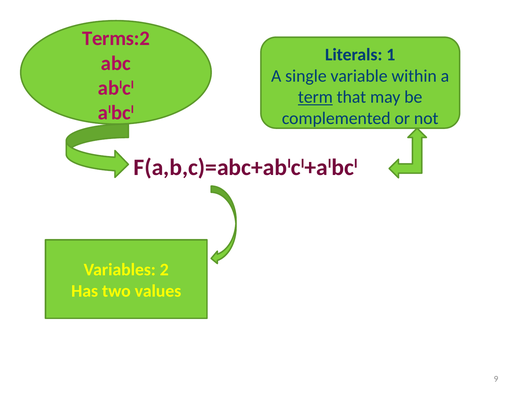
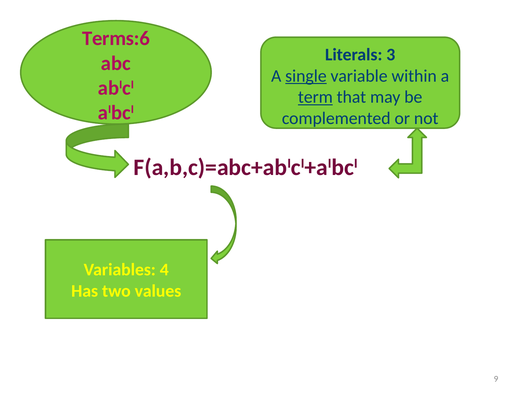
Terms:2: Terms:2 -> Terms:6 (116, 39)
1: 1 -> 3 (391, 55)
single underline: none -> present (306, 76)
2: 2 -> 4 (164, 270)
